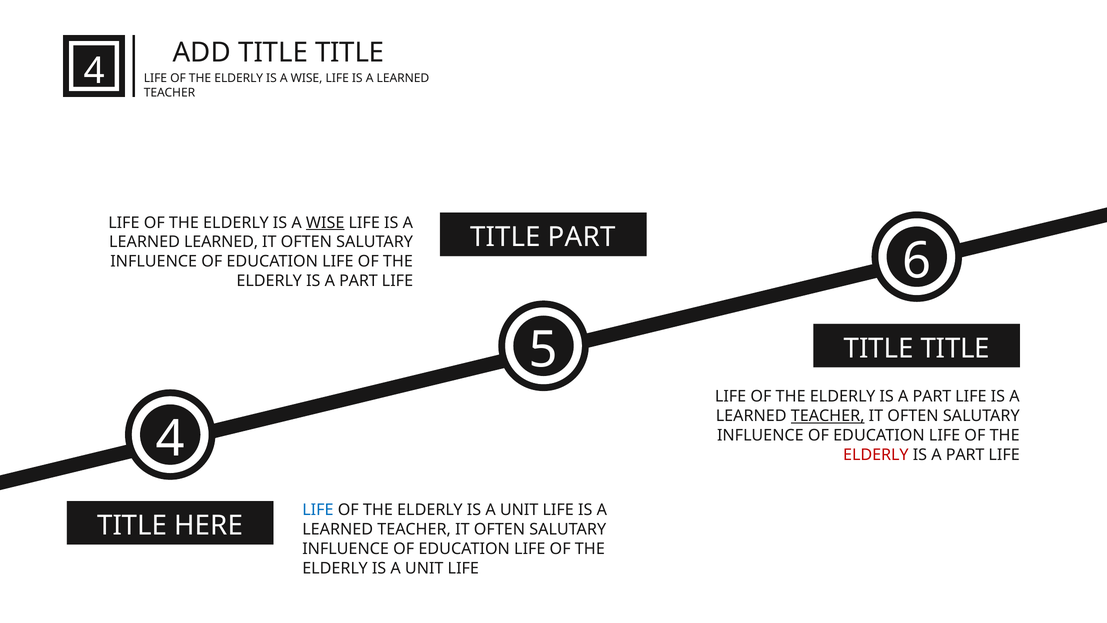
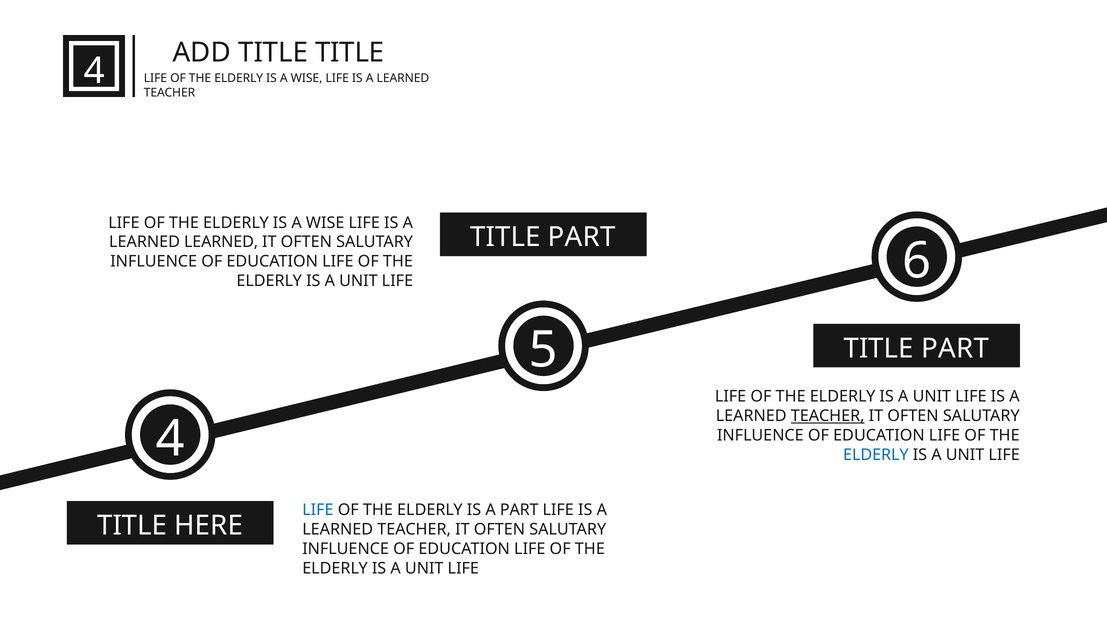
WISE underline: present -> none (325, 223)
PART: PART -> UNIT (358, 281)
TITLE: TITLE -> PART (955, 348)
PART: PART -> UNIT (932, 396)
ELDERLY colour: red -> blue (876, 455)
PART: PART -> UNIT (965, 455)
UNIT: UNIT -> PART (519, 510)
